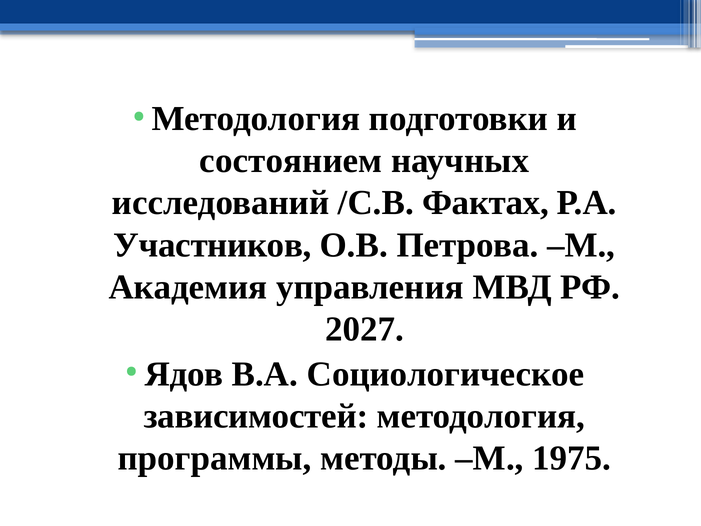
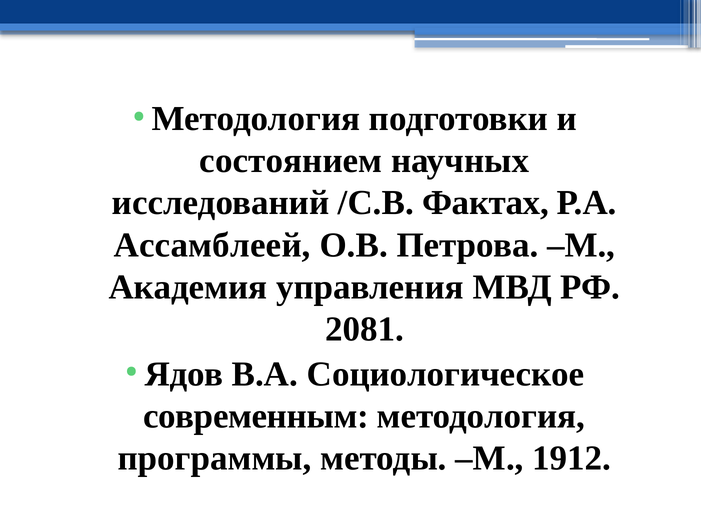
Участников: Участников -> Ассамблеей (212, 245)
2027: 2027 -> 2081 (365, 329)
зависимостей: зависимостей -> современным (256, 416)
1975: 1975 -> 1912 (572, 458)
